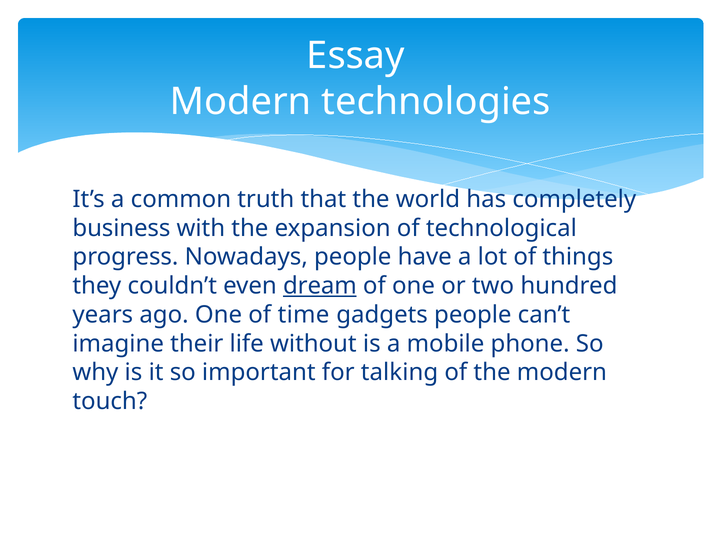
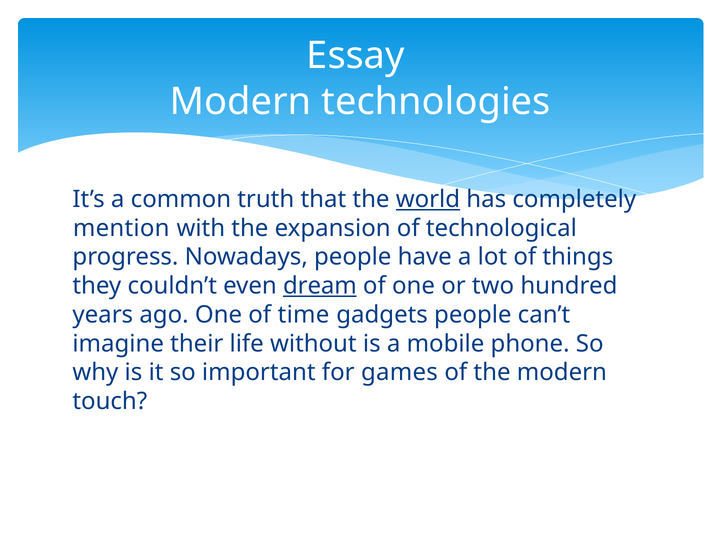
world underline: none -> present (428, 199)
business: business -> mention (121, 228)
talking: talking -> games (399, 372)
